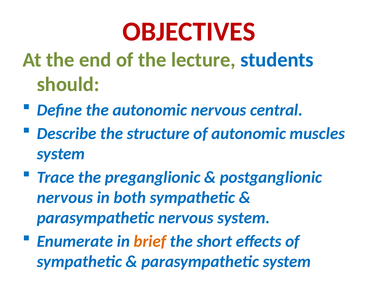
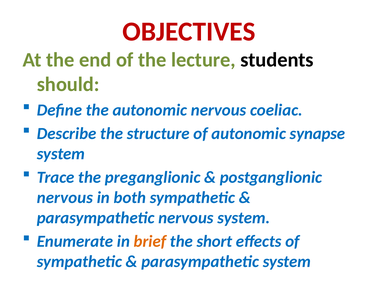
students colour: blue -> black (277, 60)
central: central -> coeliac (276, 110)
muscles: muscles -> synapse (317, 133)
